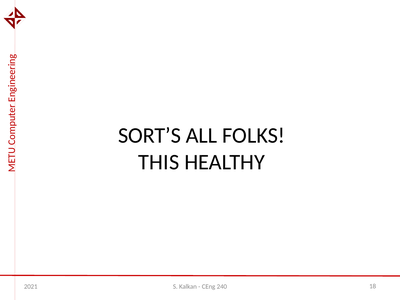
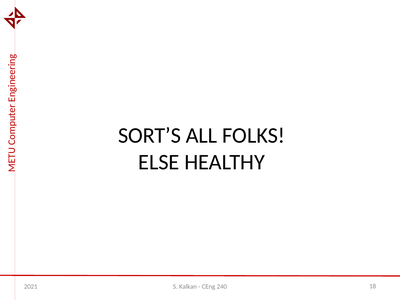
THIS: THIS -> ELSE (159, 162)
